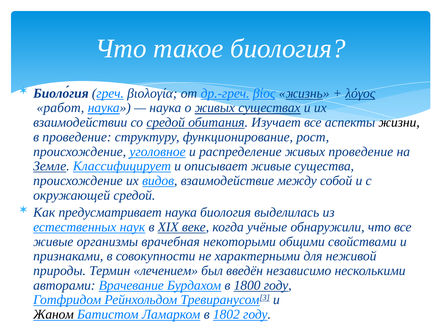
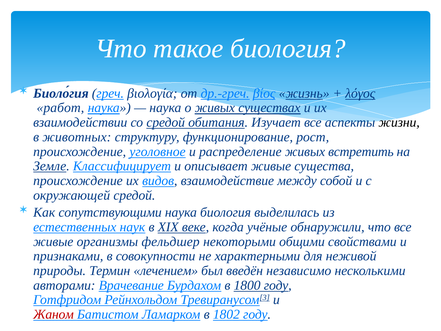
в проведение: проведение -> животных (77, 137)
живых проведение: проведение -> встретить (361, 151)
предусматривает: предусматривает -> сопутствующими (110, 212)
врачебная: врачебная -> фельдшер (171, 241)
Жаном colour: black -> red (54, 314)
